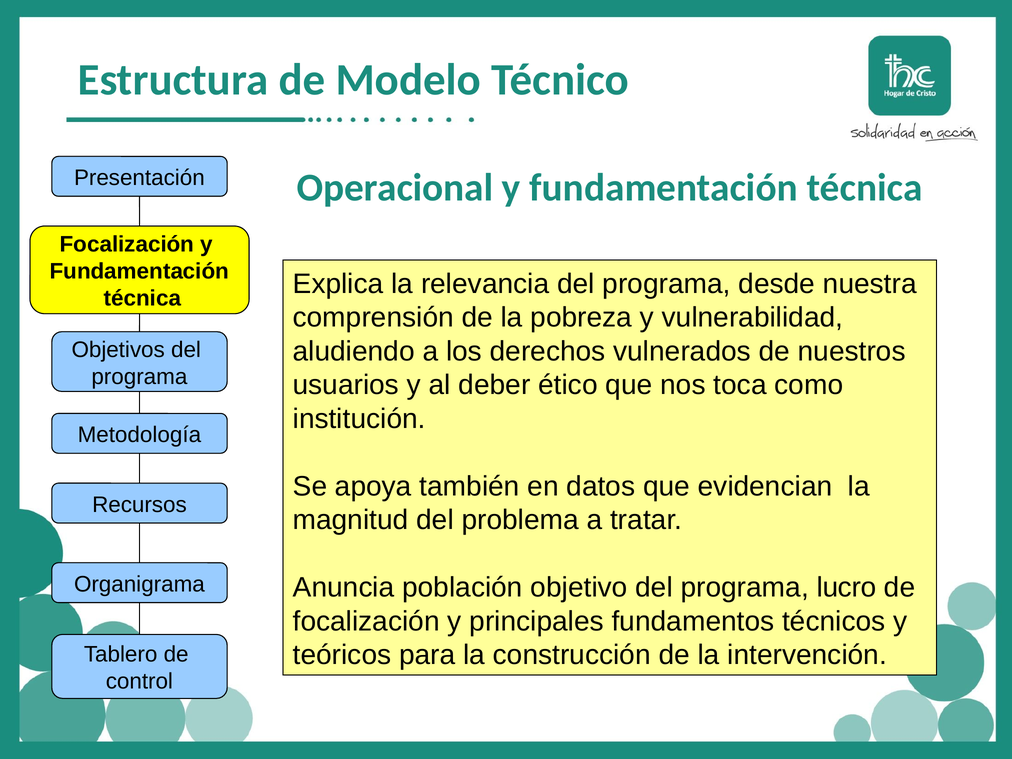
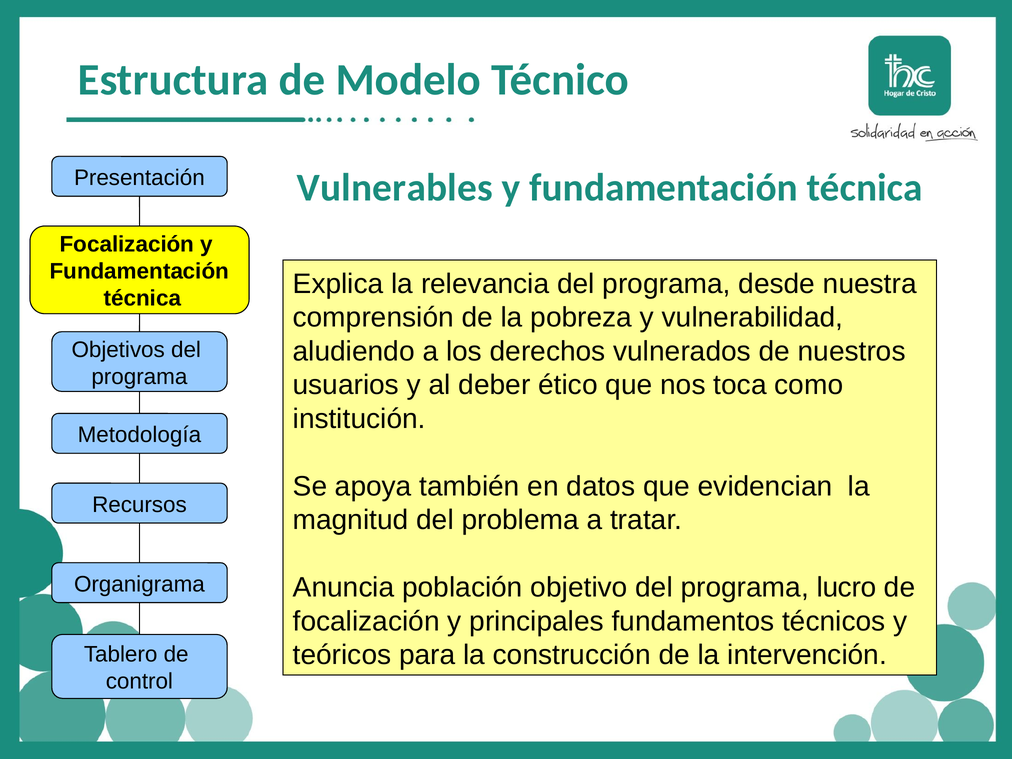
Operacional: Operacional -> Vulnerables (395, 188)
